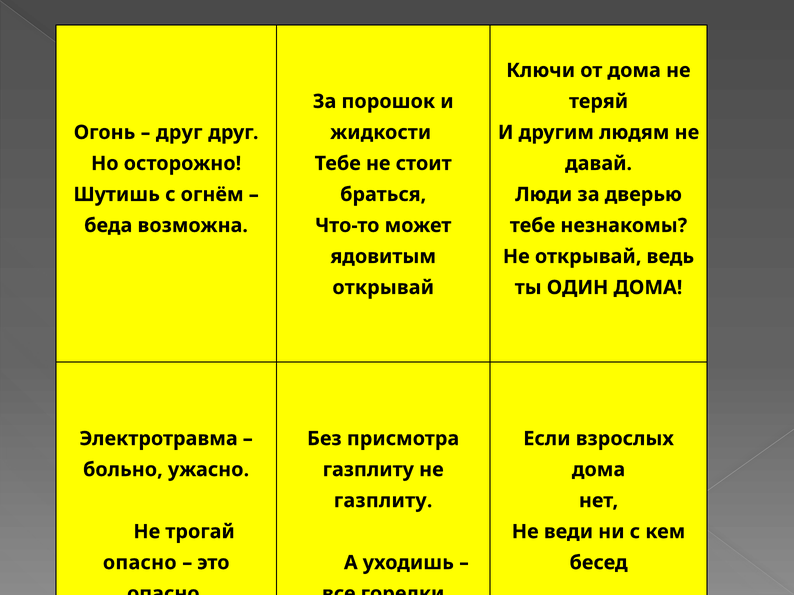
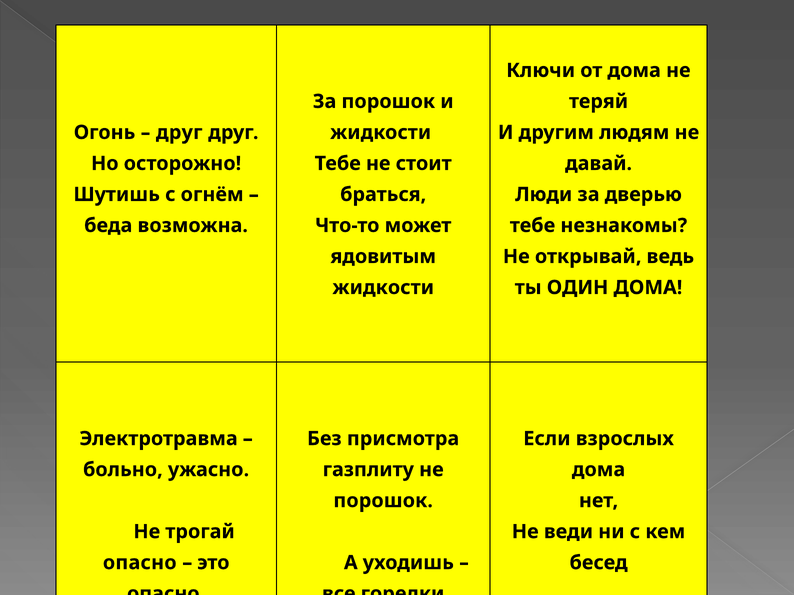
открывай: открывай -> жидкости (383, 288)
газплиту: газплиту -> порошок (383, 501)
